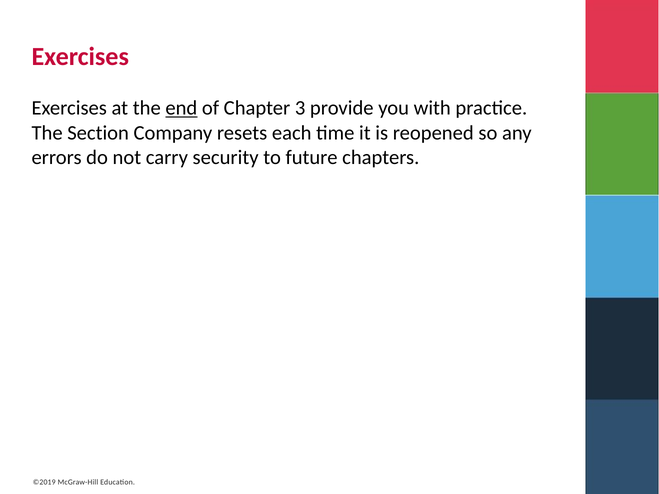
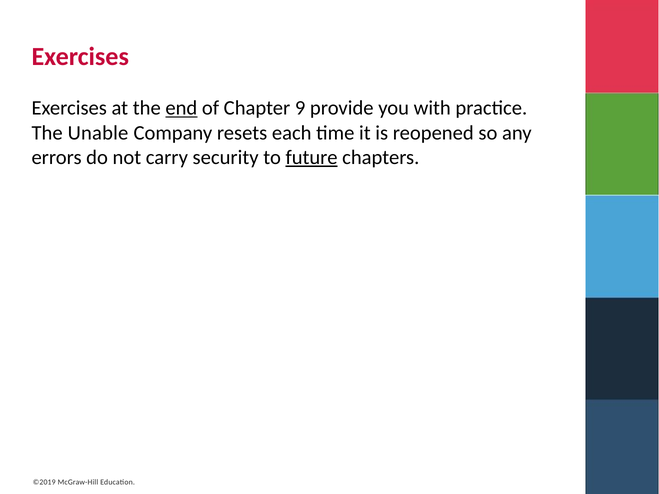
3: 3 -> 9 (300, 108)
Section: Section -> Unable (98, 133)
future underline: none -> present (312, 158)
